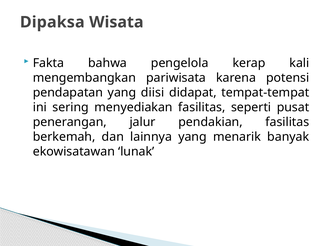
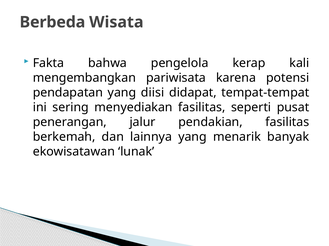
Dipaksa: Dipaksa -> Berbeda (52, 22)
